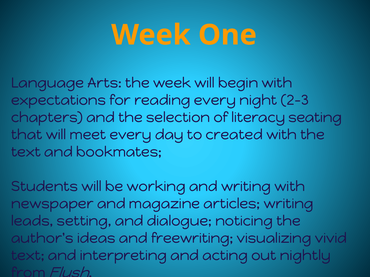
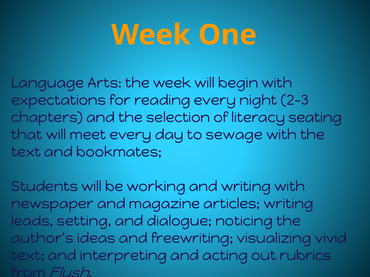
created: created -> sewage (234, 135)
nightly: nightly -> rubrics (305, 256)
